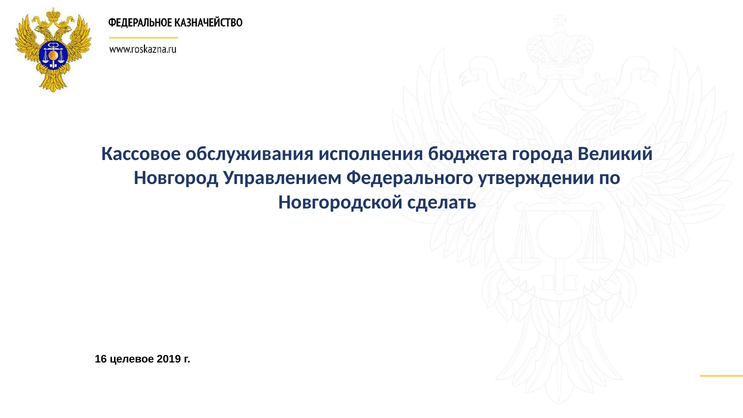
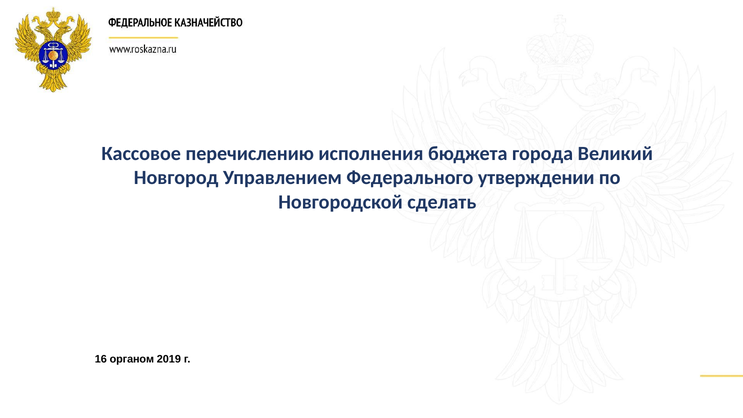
обслуживания: обслуживания -> перечислению (250, 154)
целевое: целевое -> органом (132, 359)
